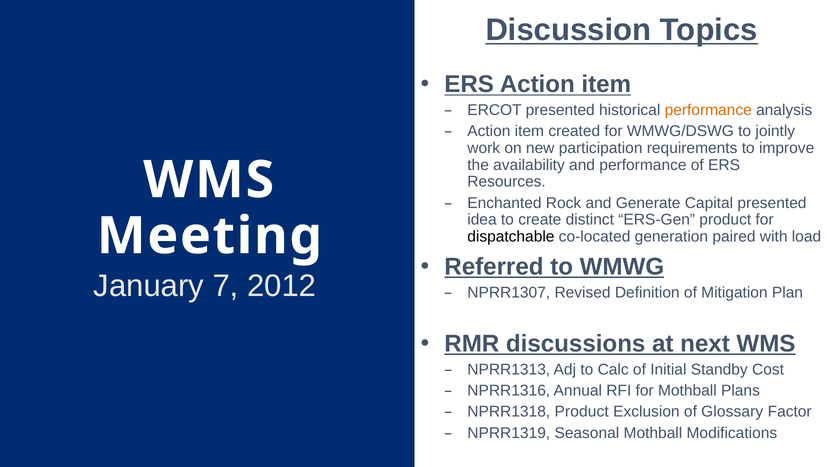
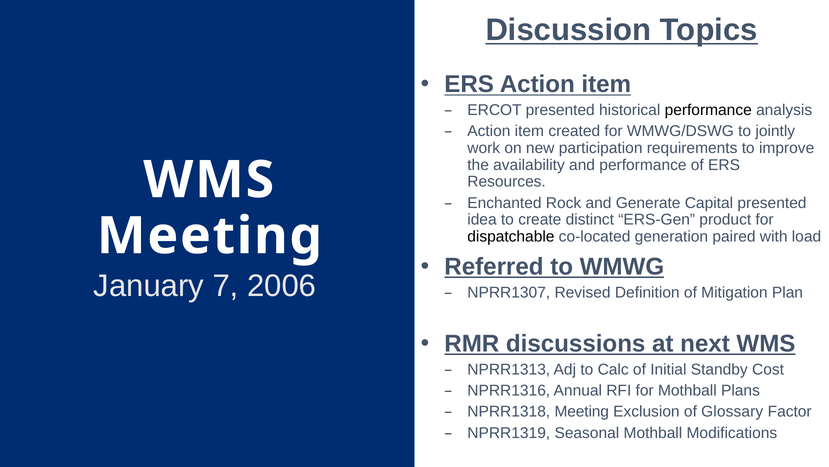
performance colour: orange -> black (708, 110)
2012: 2012 -> 2006 (282, 286)
NPRR1318 Product: Product -> Meeting (582, 411)
